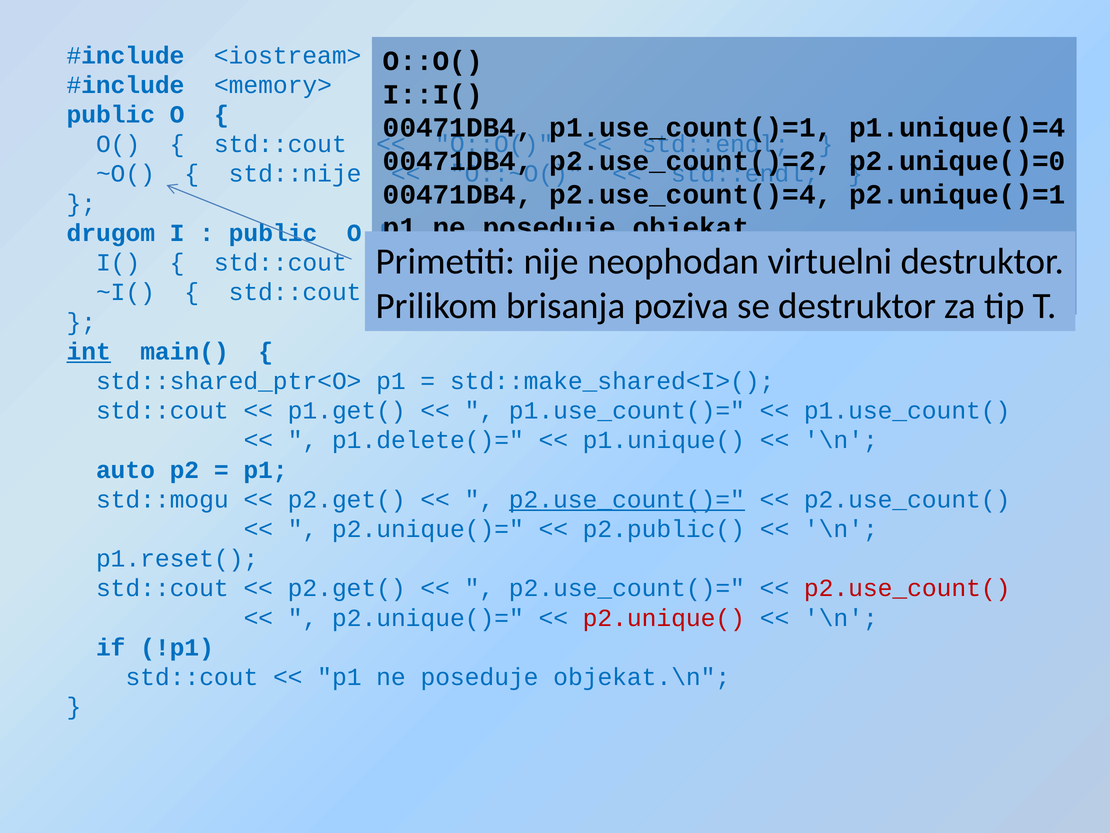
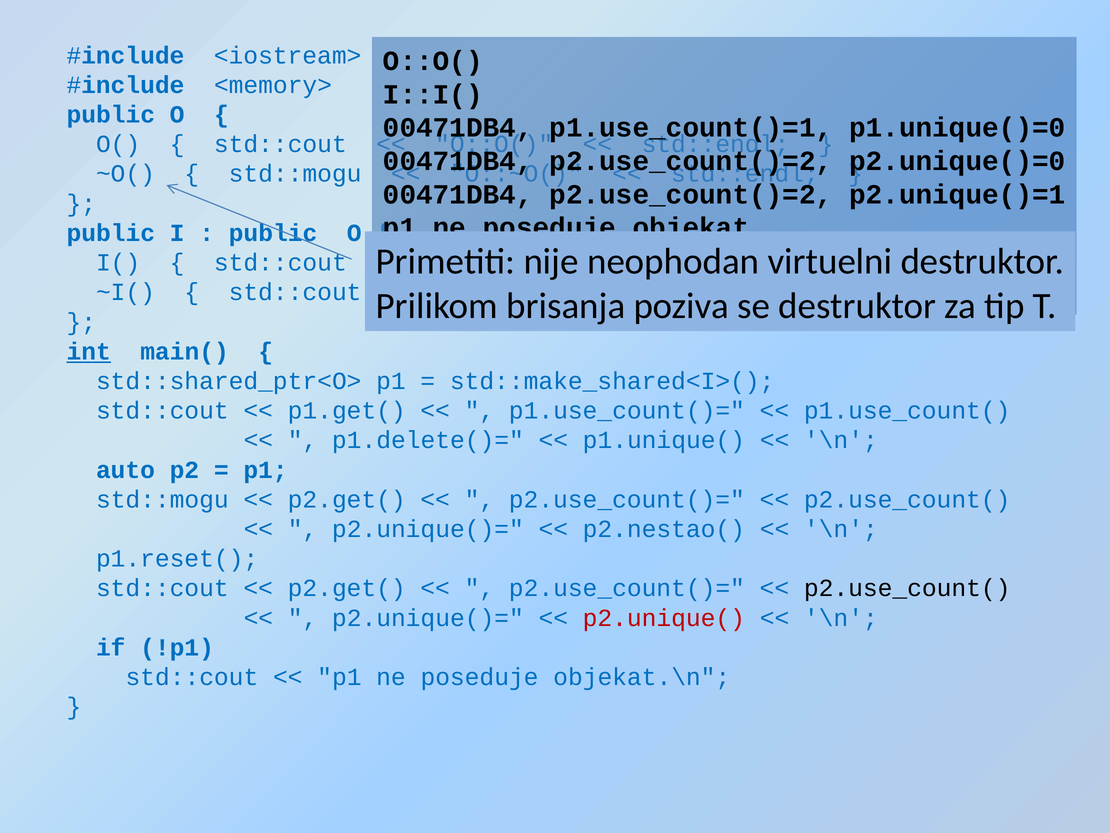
p1.unique()=4: p1.unique()=4 -> p1.unique()=0 (957, 128)
std::nije: std::nije -> std::mogu (295, 174)
p2.use_count()=4: p2.use_count()=4 -> p2.use_count()=2 (691, 194)
drugom: drugom -> public (111, 233)
p2.use_count()= underline: present -> none (627, 499)
p2.public(: p2.public( -> p2.nestao( (664, 529)
p2.use_count( colour: red -> black (907, 588)
